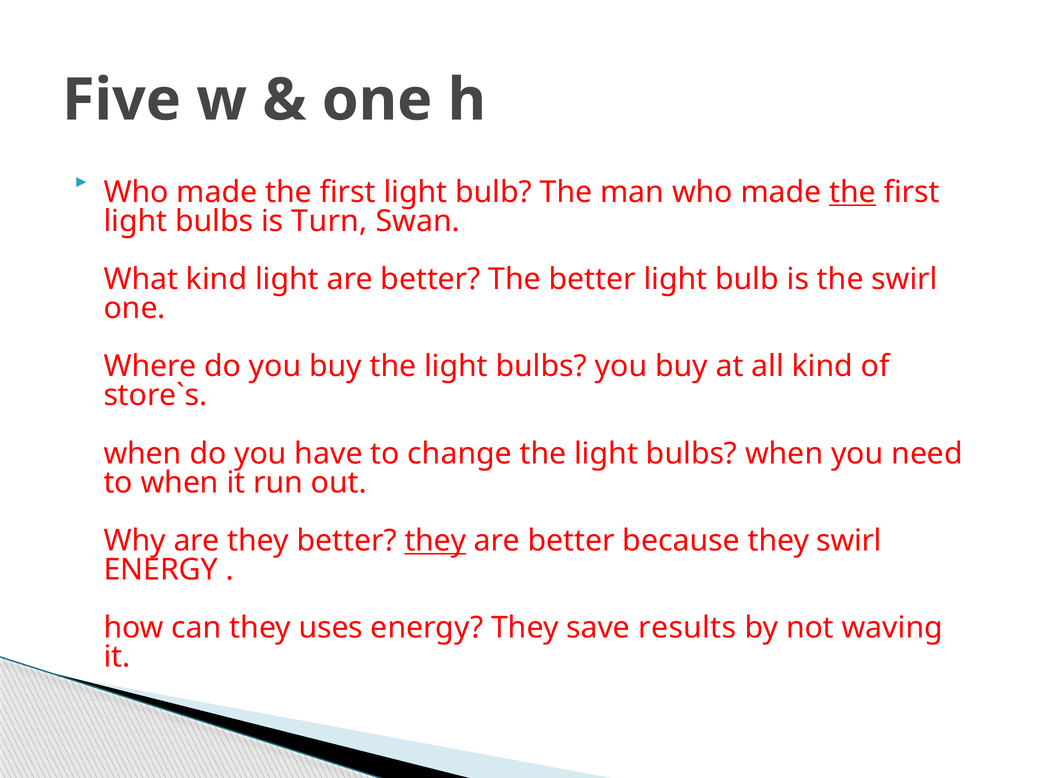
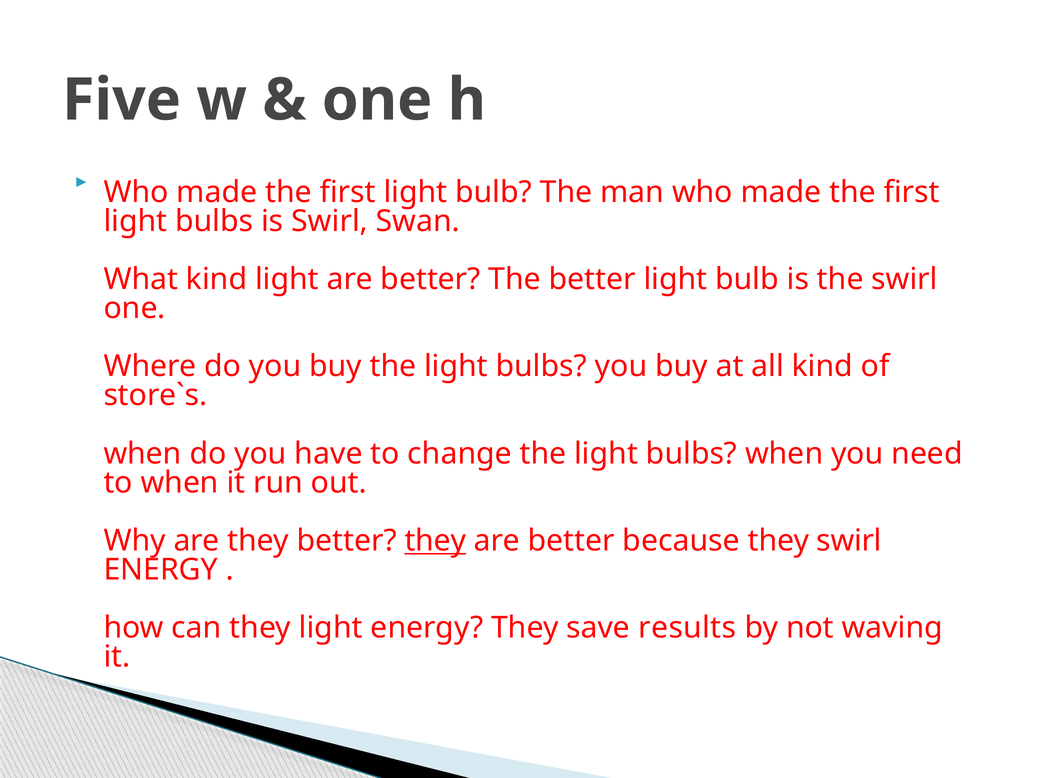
the underline: present -> none (853, 192)
is Turn: Turn -> Swirl (330, 221)
they uses: uses -> light (331, 628)
